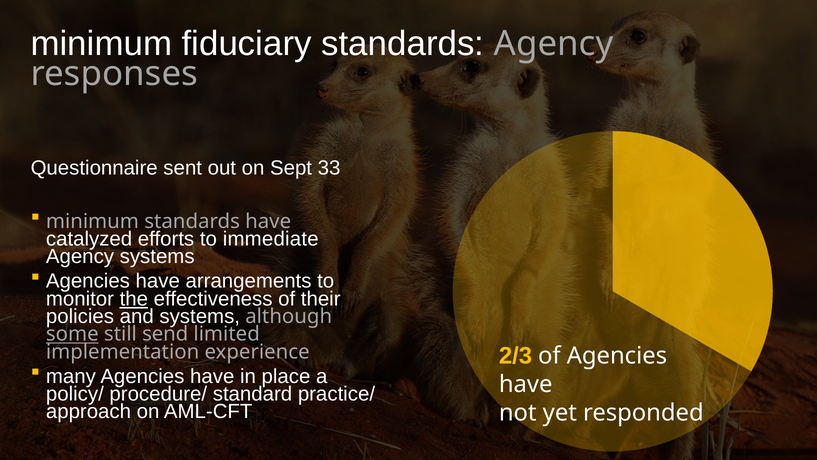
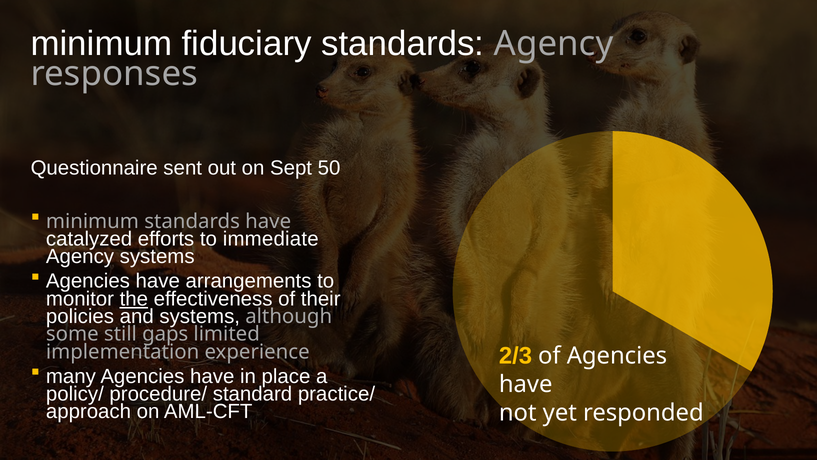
33: 33 -> 50 (329, 168)
some underline: present -> none (72, 334)
send: send -> gaps (165, 334)
